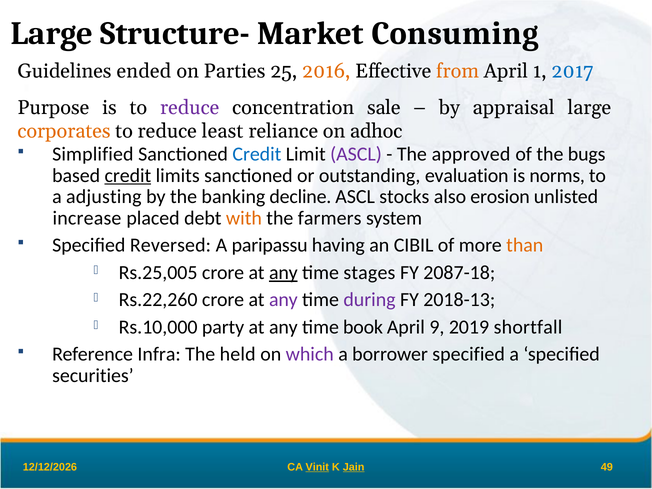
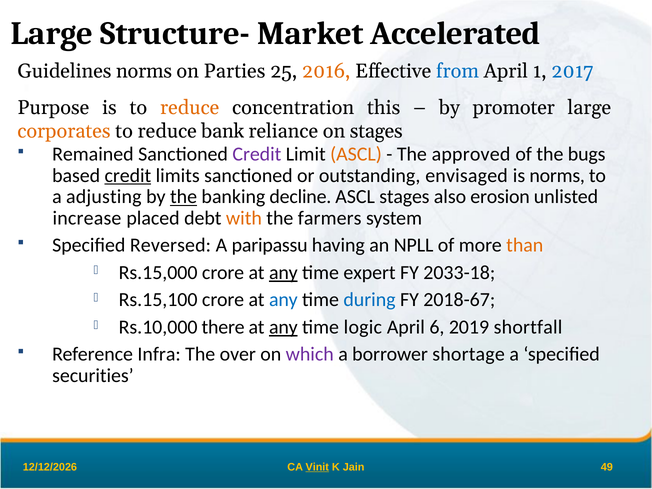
Consuming: Consuming -> Accelerated (456, 33)
Guidelines ended: ended -> norms (144, 71)
from colour: orange -> blue (457, 71)
reduce colour: purple -> orange (190, 108)
sale: sale -> this (384, 108)
appraisal: appraisal -> promoter (514, 108)
least: least -> bank (223, 131)
on adhoc: adhoc -> stages (376, 131)
Simplified: Simplified -> Remained (93, 154)
Credit colour: blue -> purple (257, 154)
ASCL colour: purple -> orange (356, 154)
evaluation: evaluation -> envisaged (467, 176)
the underline: none -> present (184, 197)
ASCL stocks: stocks -> stages (404, 197)
CIBIL: CIBIL -> NPLL (414, 245)
Rs.25,005: Rs.25,005 -> Rs.15,000 (158, 273)
stages: stages -> expert (370, 273)
2087-18: 2087-18 -> 2033-18 (459, 273)
Rs.22,260: Rs.22,260 -> Rs.15,100 (158, 300)
any colour: purple -> blue (283, 300)
during colour: purple -> blue (369, 300)
2018-13: 2018-13 -> 2018-67 (459, 300)
party: party -> there (223, 327)
any underline: none -> present (283, 327)
book: book -> logic (363, 327)
9: 9 -> 6 (437, 327)
held: held -> over (238, 354)
borrower specified: specified -> shortage (469, 354)
Jain underline: present -> none (354, 467)
